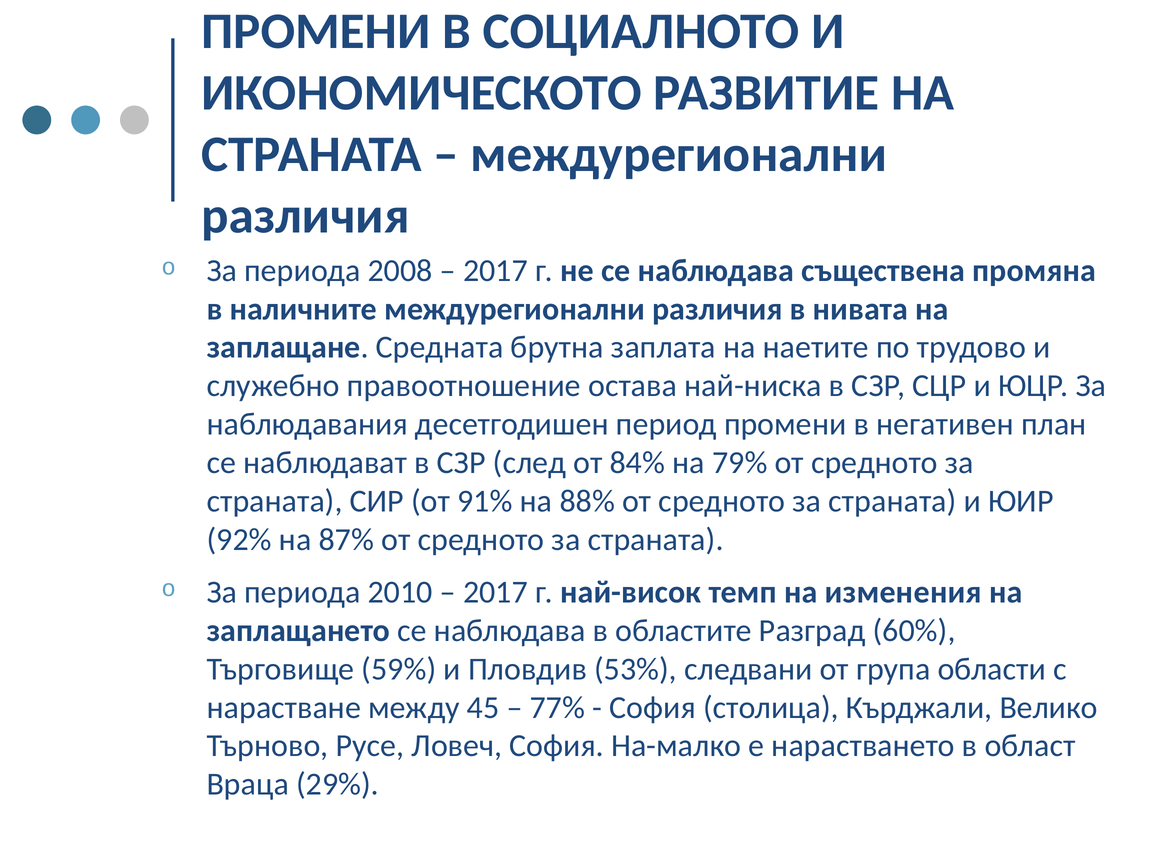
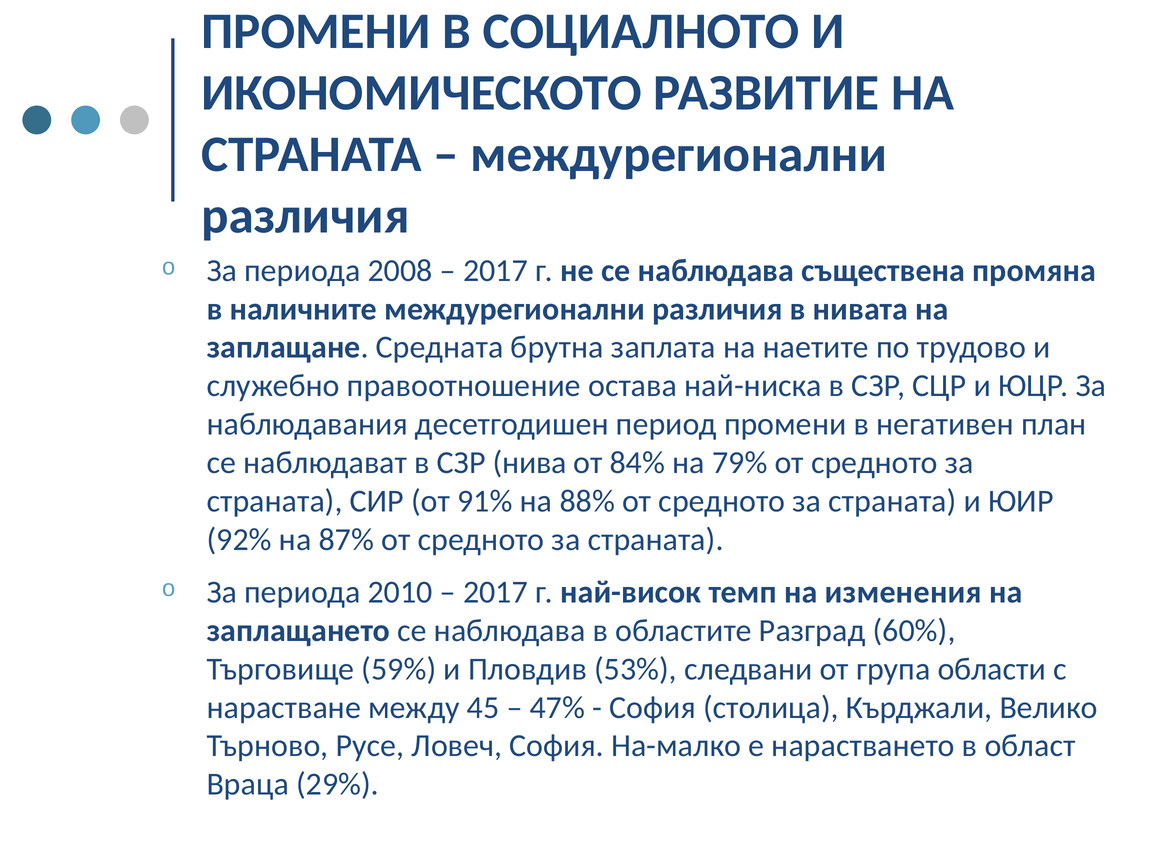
след: след -> нива (530, 463)
77%: 77% -> 47% (557, 707)
